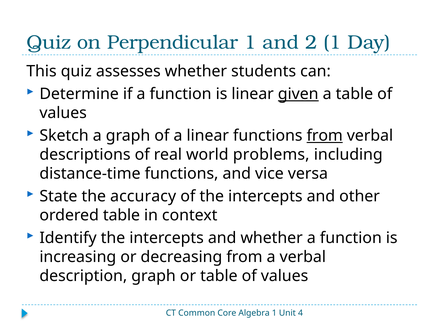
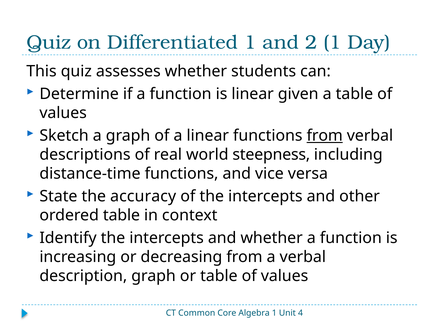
Perpendicular: Perpendicular -> Differentiated (173, 42)
given underline: present -> none (298, 94)
problems: problems -> steepness (271, 155)
